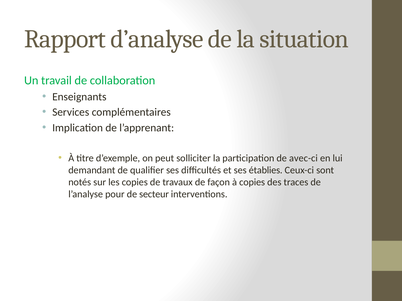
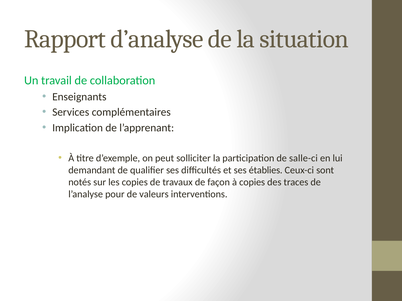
avec-ci: avec-ci -> salle-ci (303, 158)
secteur: secteur -> valeurs (154, 195)
